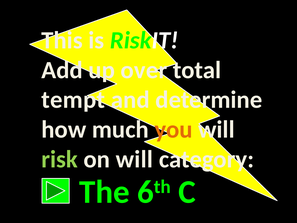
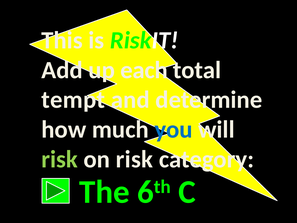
over: over -> each (144, 70)
you colour: orange -> blue (174, 129)
on will: will -> risk (134, 159)
